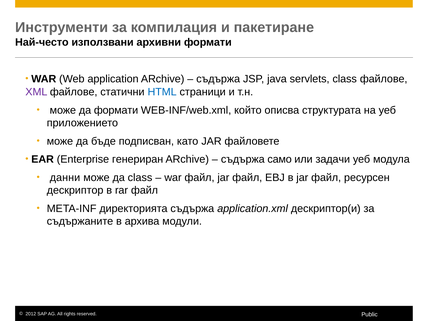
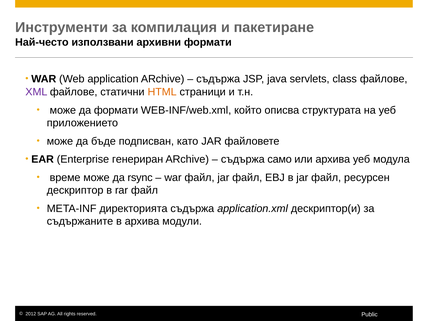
HTML colour: blue -> orange (162, 92)
или задачи: задачи -> архива (333, 159)
данни: данни -> време (65, 178)
да class: class -> rsync (140, 178)
